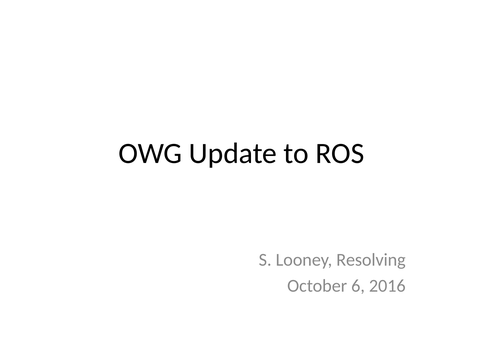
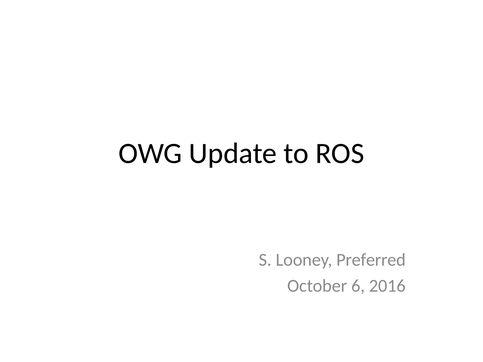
Resolving: Resolving -> Preferred (371, 260)
